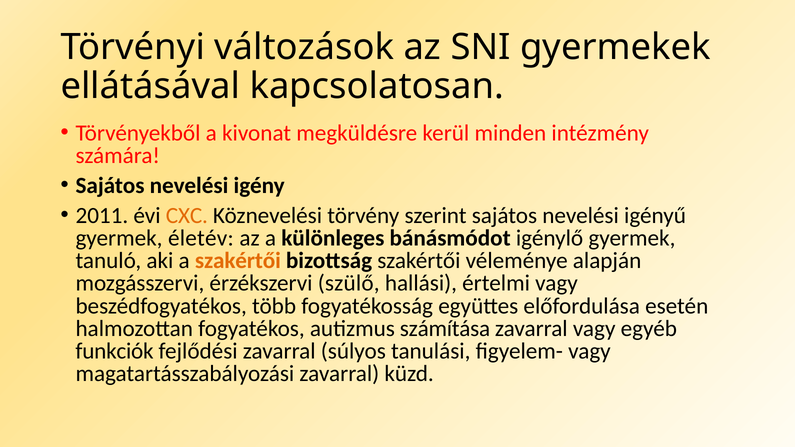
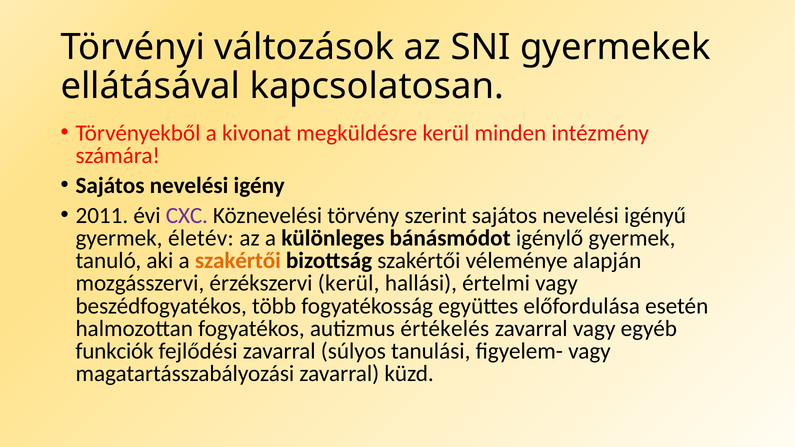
CXC colour: orange -> purple (187, 216)
érzékszervi szülő: szülő -> kerül (349, 283)
számítása: számítása -> értékelés (445, 329)
